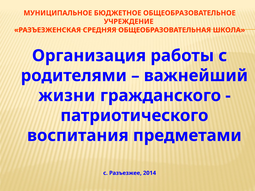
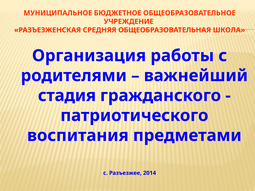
жизни: жизни -> стадия (67, 96)
